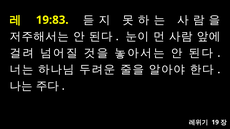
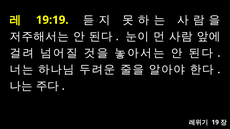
19:83: 19:83 -> 19:19 (52, 20)
